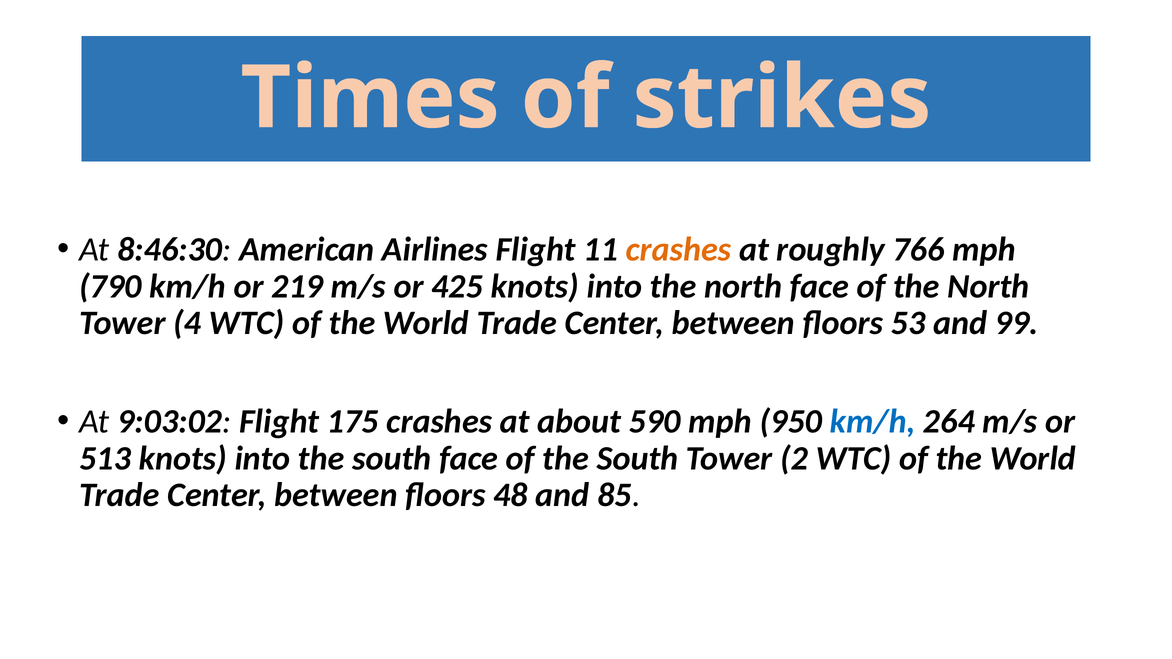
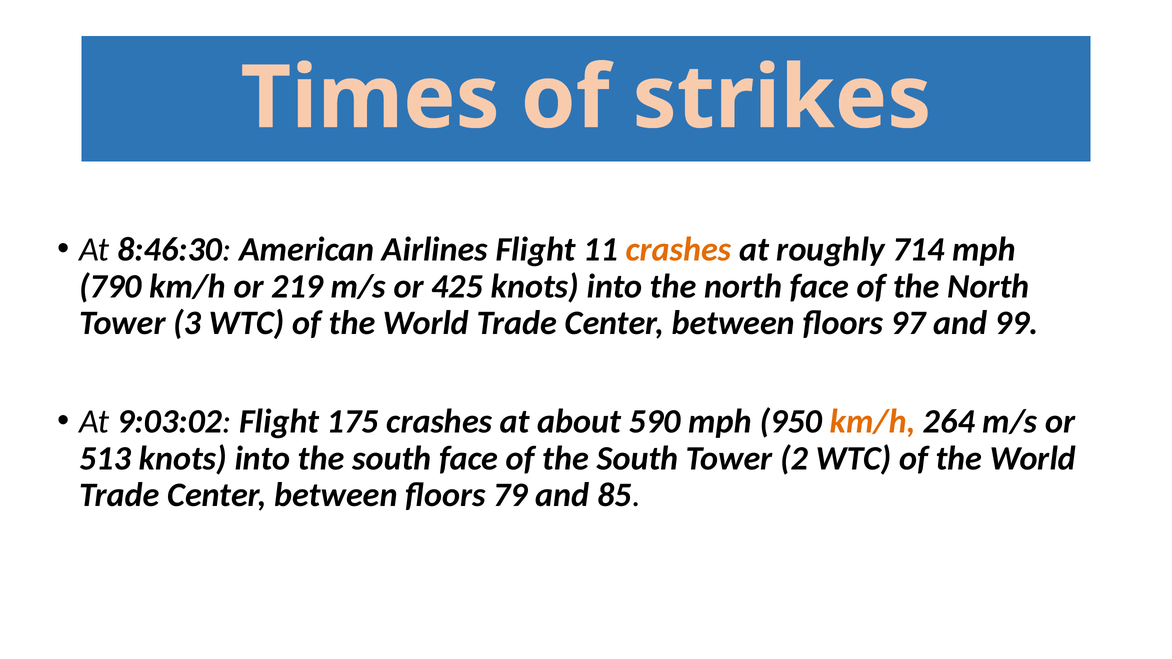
766: 766 -> 714 (919, 249)
4: 4 -> 3 (187, 323)
53: 53 -> 97 (908, 323)
km/h colour: blue -> orange (873, 422)
48: 48 -> 79 (510, 495)
